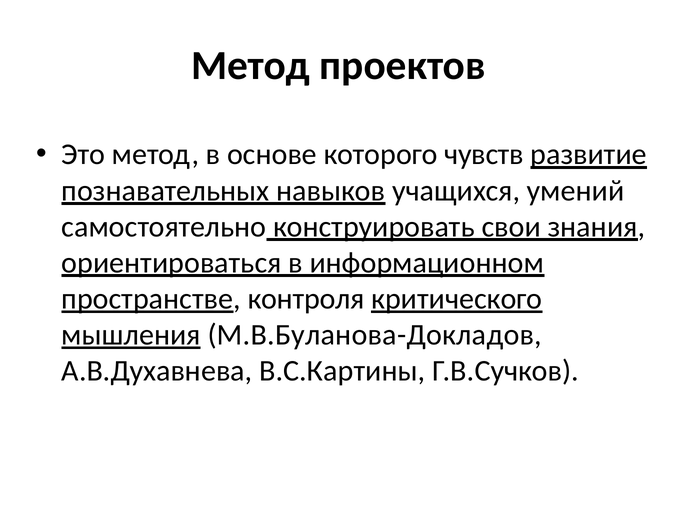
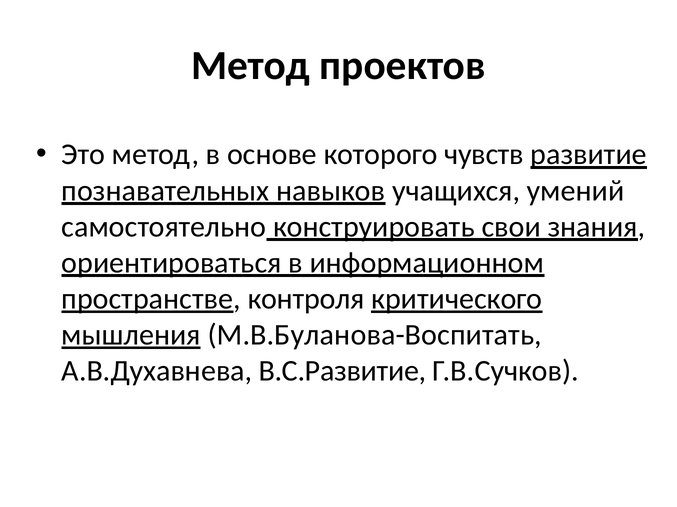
М.В.Буланова-Докладов: М.В.Буланова-Докладов -> М.В.Буланова-Воспитать (375, 335)
В.С.Картины: В.С.Картины -> В.С.Развитие (342, 371)
